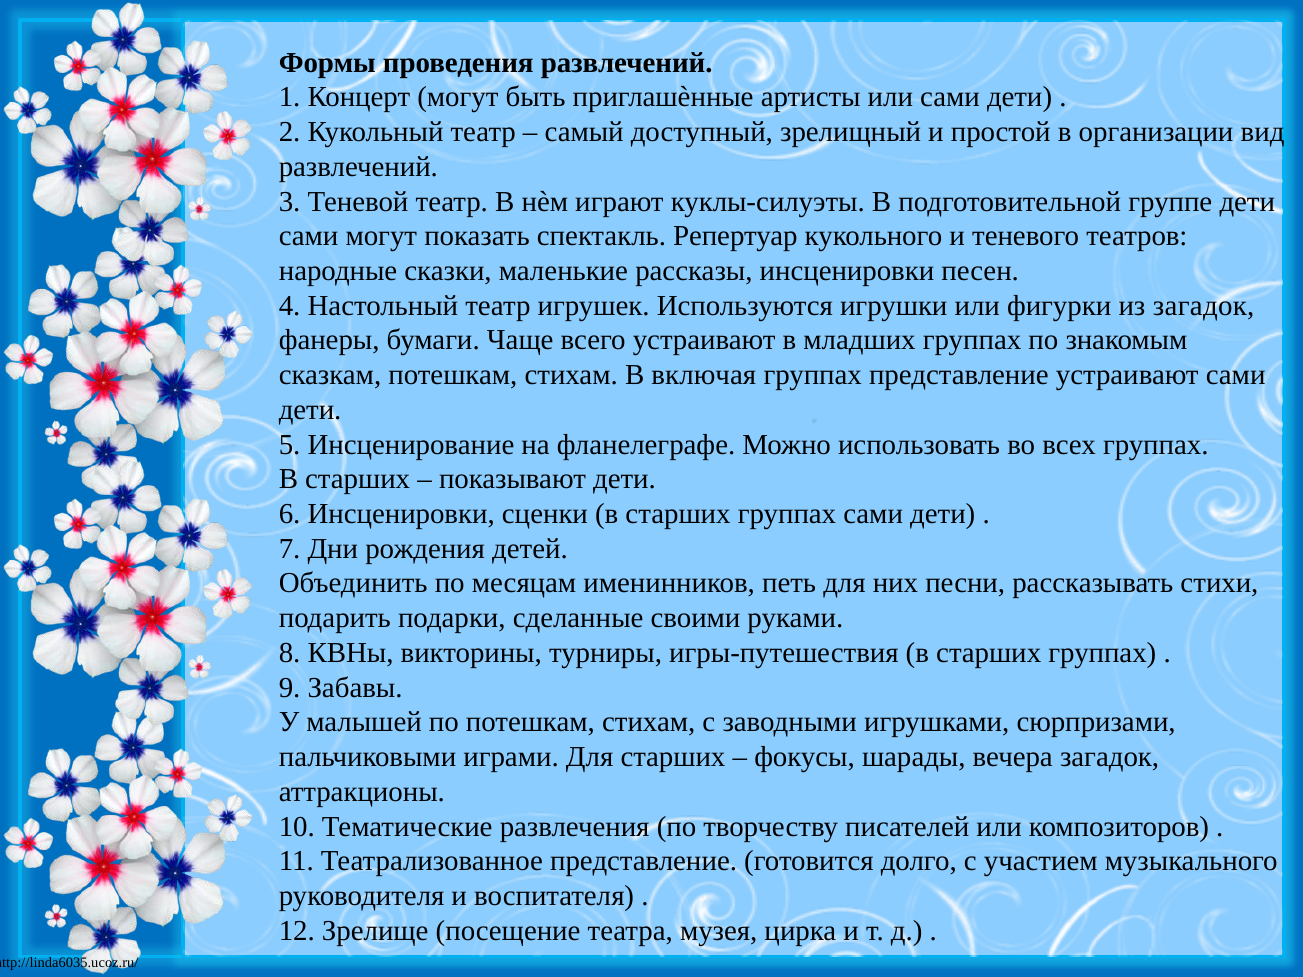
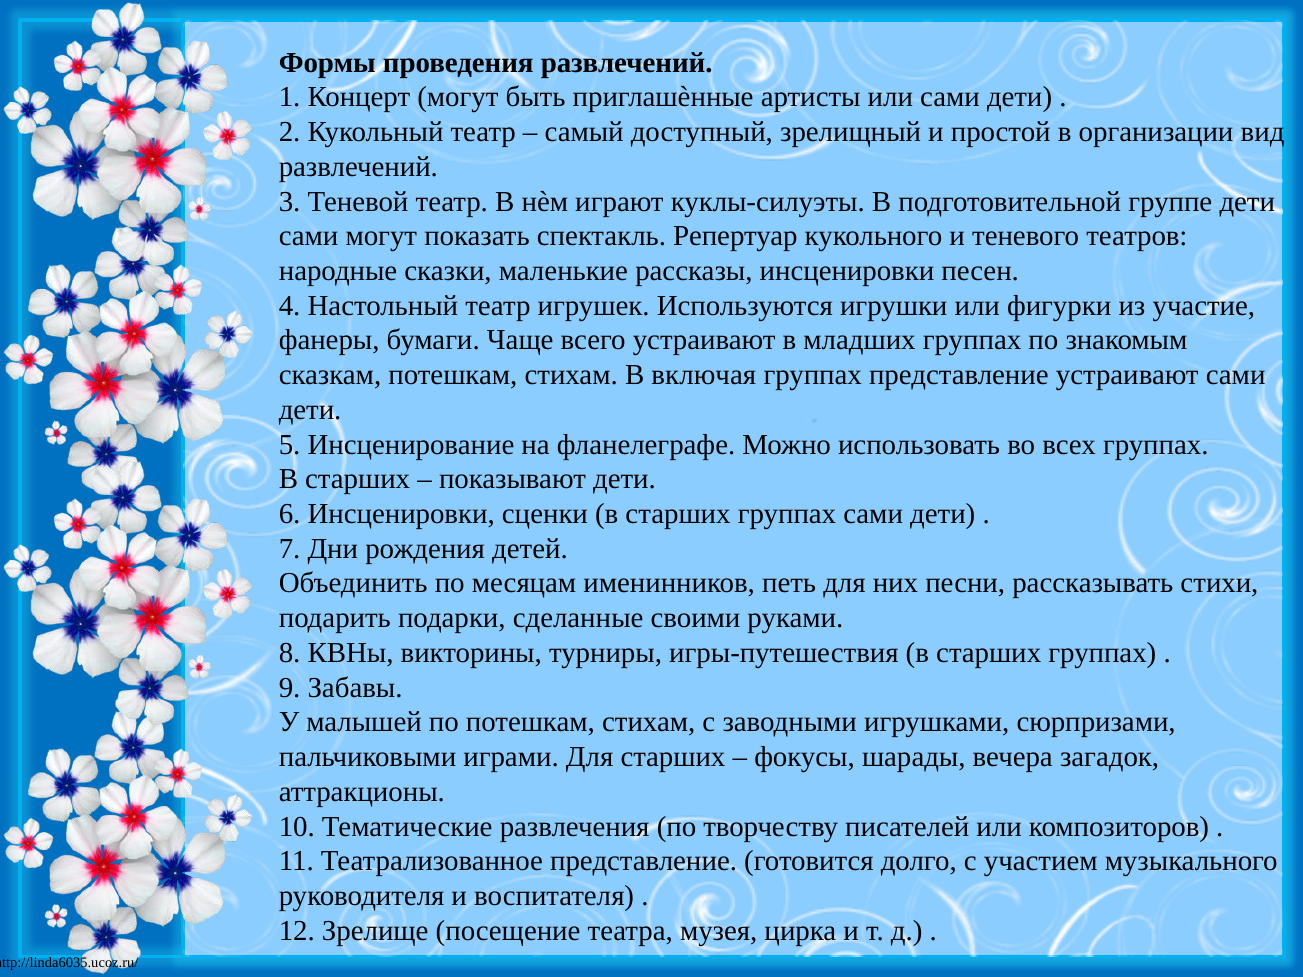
из загадок: загадок -> участие (1204, 306)
